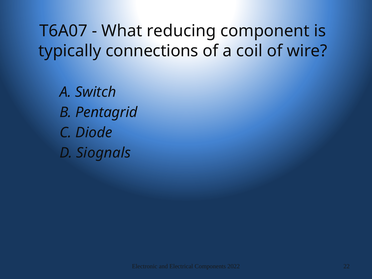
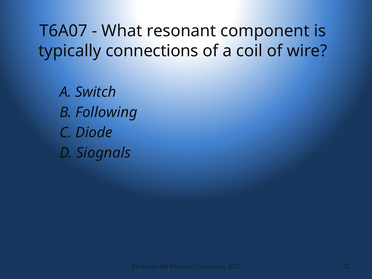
reducing: reducing -> resonant (181, 31)
Pentagrid: Pentagrid -> Following (106, 112)
